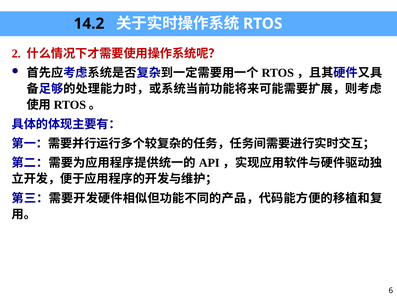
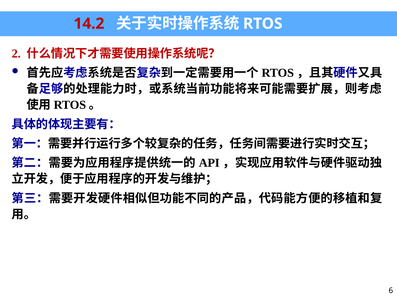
14.2 colour: black -> red (89, 24)
